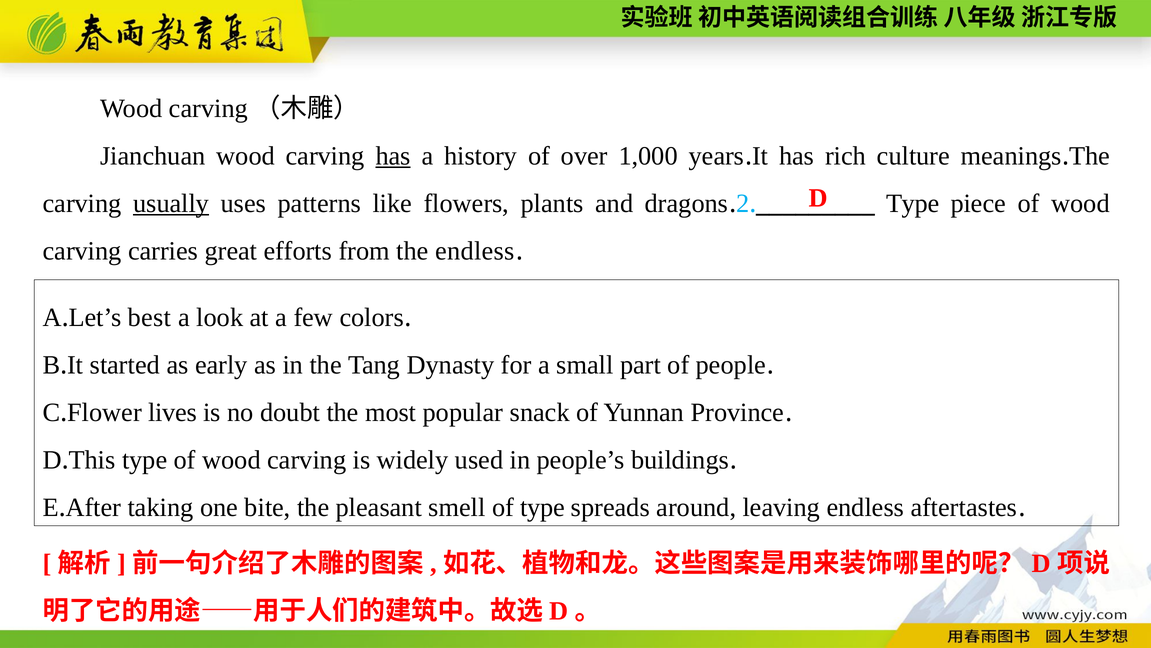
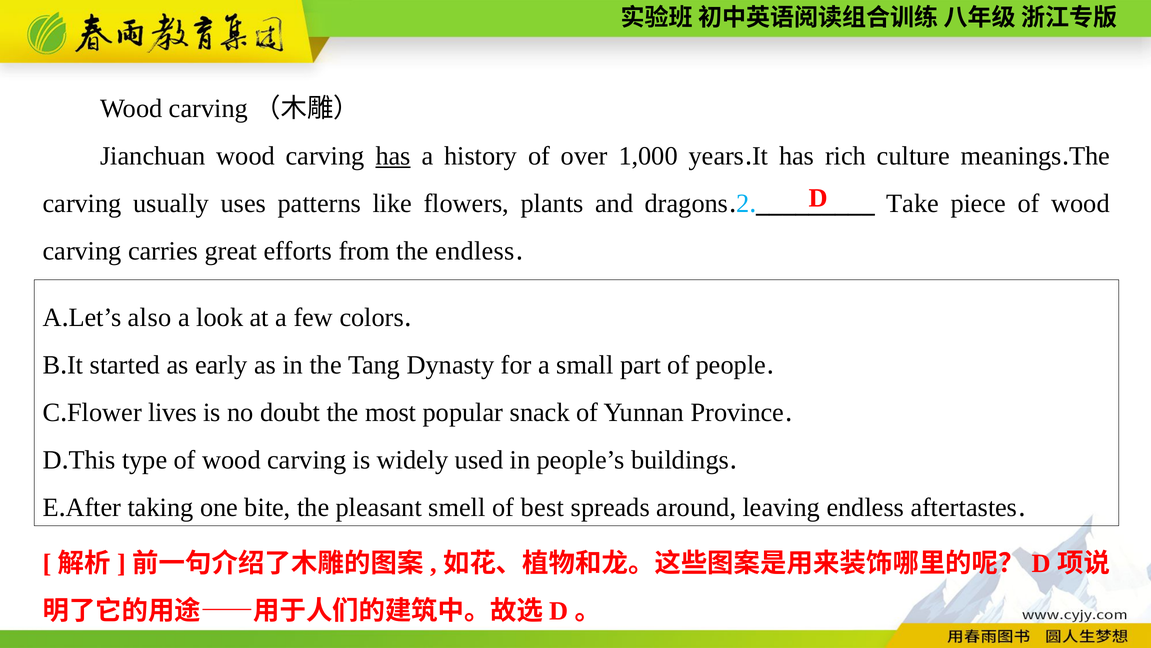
usually underline: present -> none (171, 203)
Type: Type -> Take (913, 203)
best: best -> also (150, 318)
of type: type -> best (542, 507)
